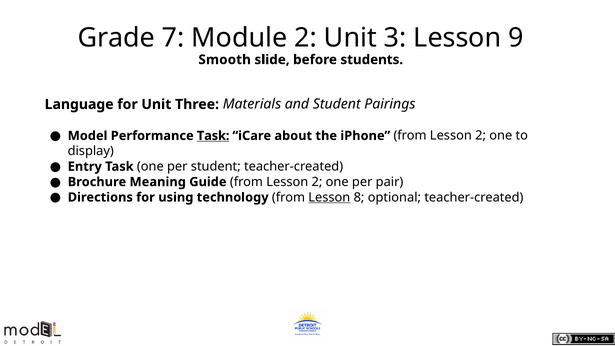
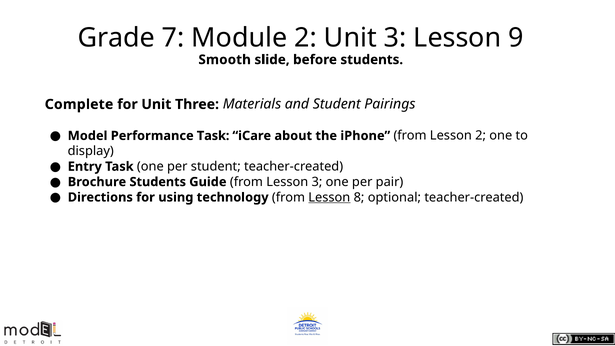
Language: Language -> Complete (79, 104)
Task underline: present -> none (213, 136)
Brochure Meaning: Meaning -> Students (158, 182)
Guide from Lesson 2: 2 -> 3 (317, 182)
